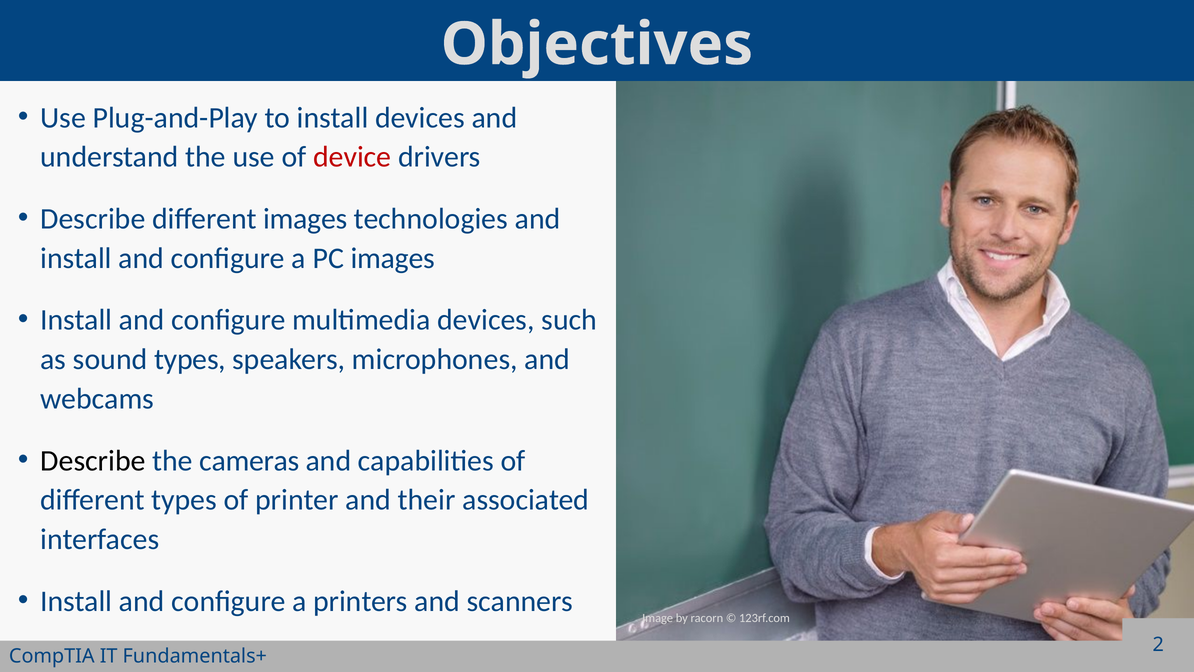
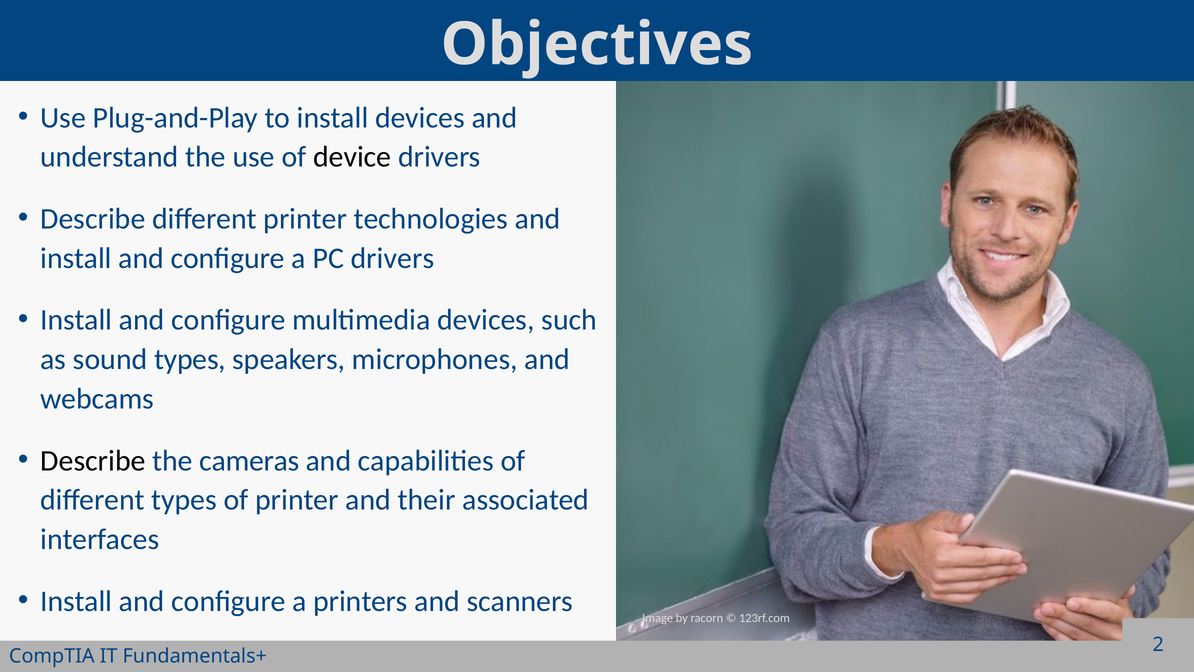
device colour: red -> black (352, 157)
different images: images -> printer (305, 219)
PC images: images -> drivers (393, 258)
